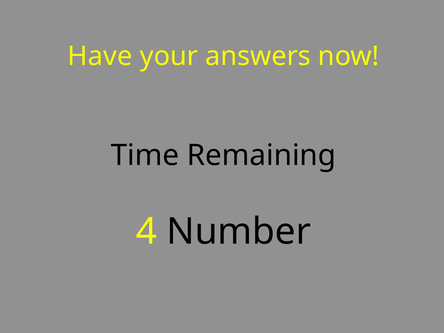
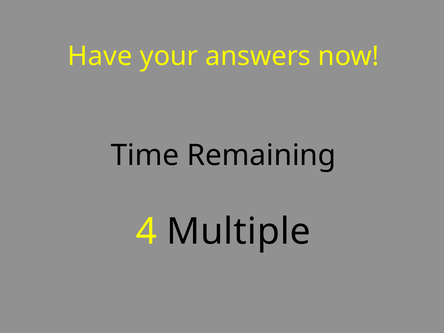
Number: Number -> Multiple (239, 232)
